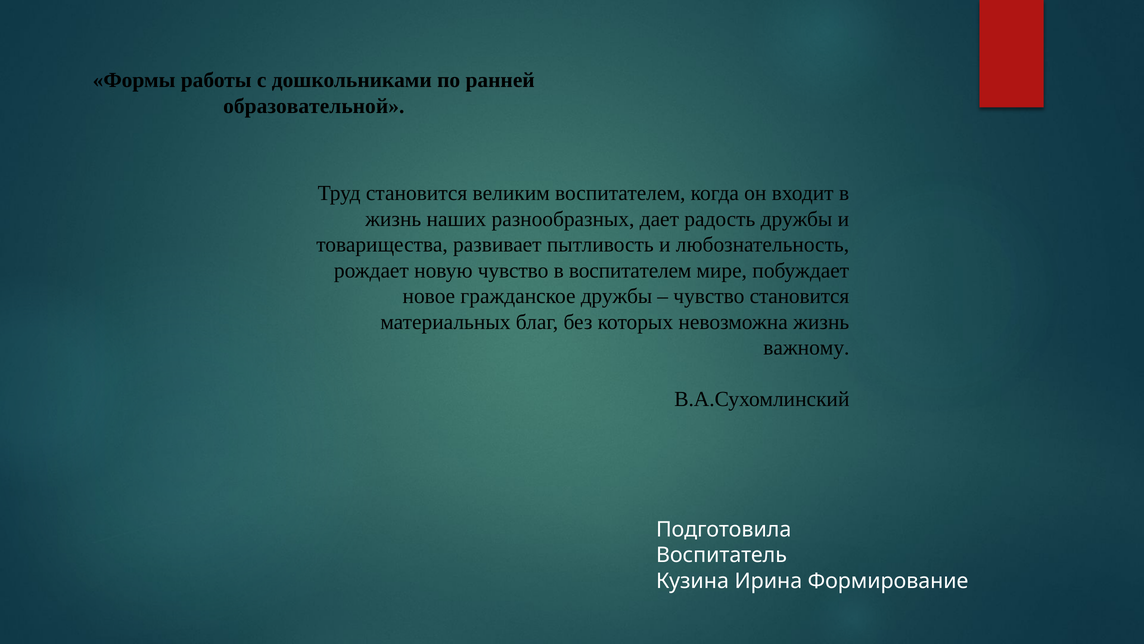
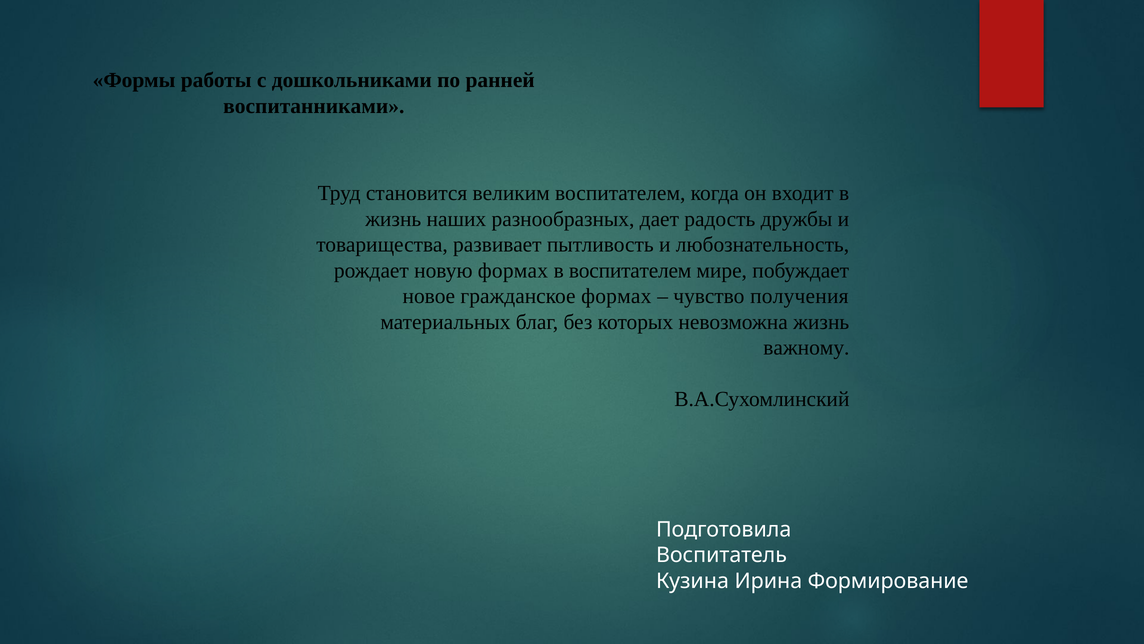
образовательной: образовательной -> воспитанниками (314, 106)
новую чувство: чувство -> формах (513, 270)
гражданское дружбы: дружбы -> формах (616, 296)
чувство становится: становится -> получения (799, 296)
